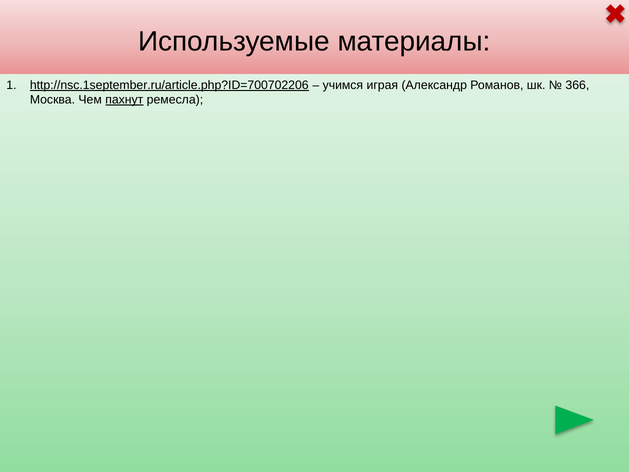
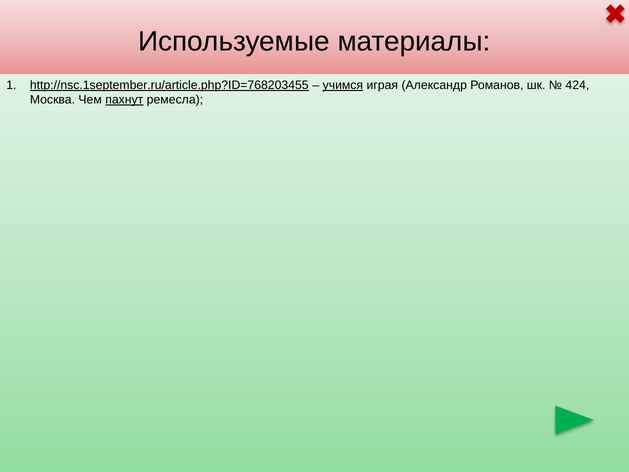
http://nsc.1september.ru/article.php?ID=700702206: http://nsc.1september.ru/article.php?ID=700702206 -> http://nsc.1september.ru/article.php?ID=768203455 (169, 85)
учимся underline: none -> present (343, 85)
366: 366 -> 424 (577, 85)
